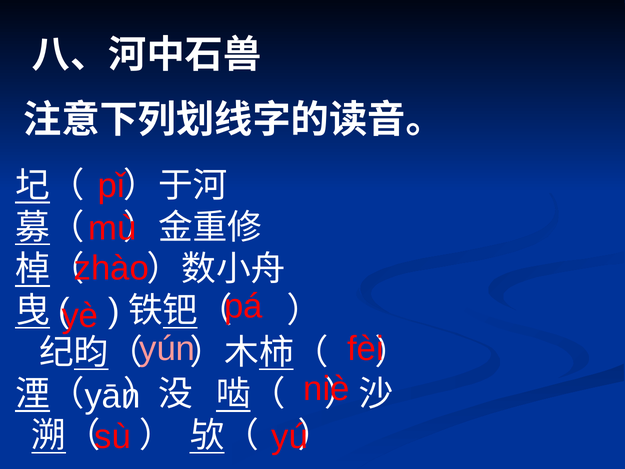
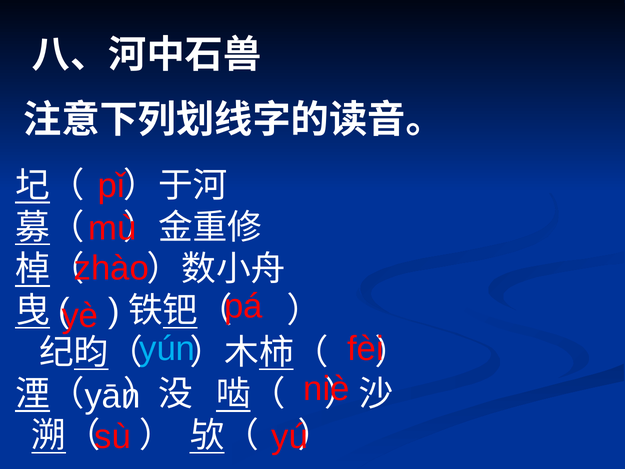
yún colour: pink -> light blue (167, 348)
